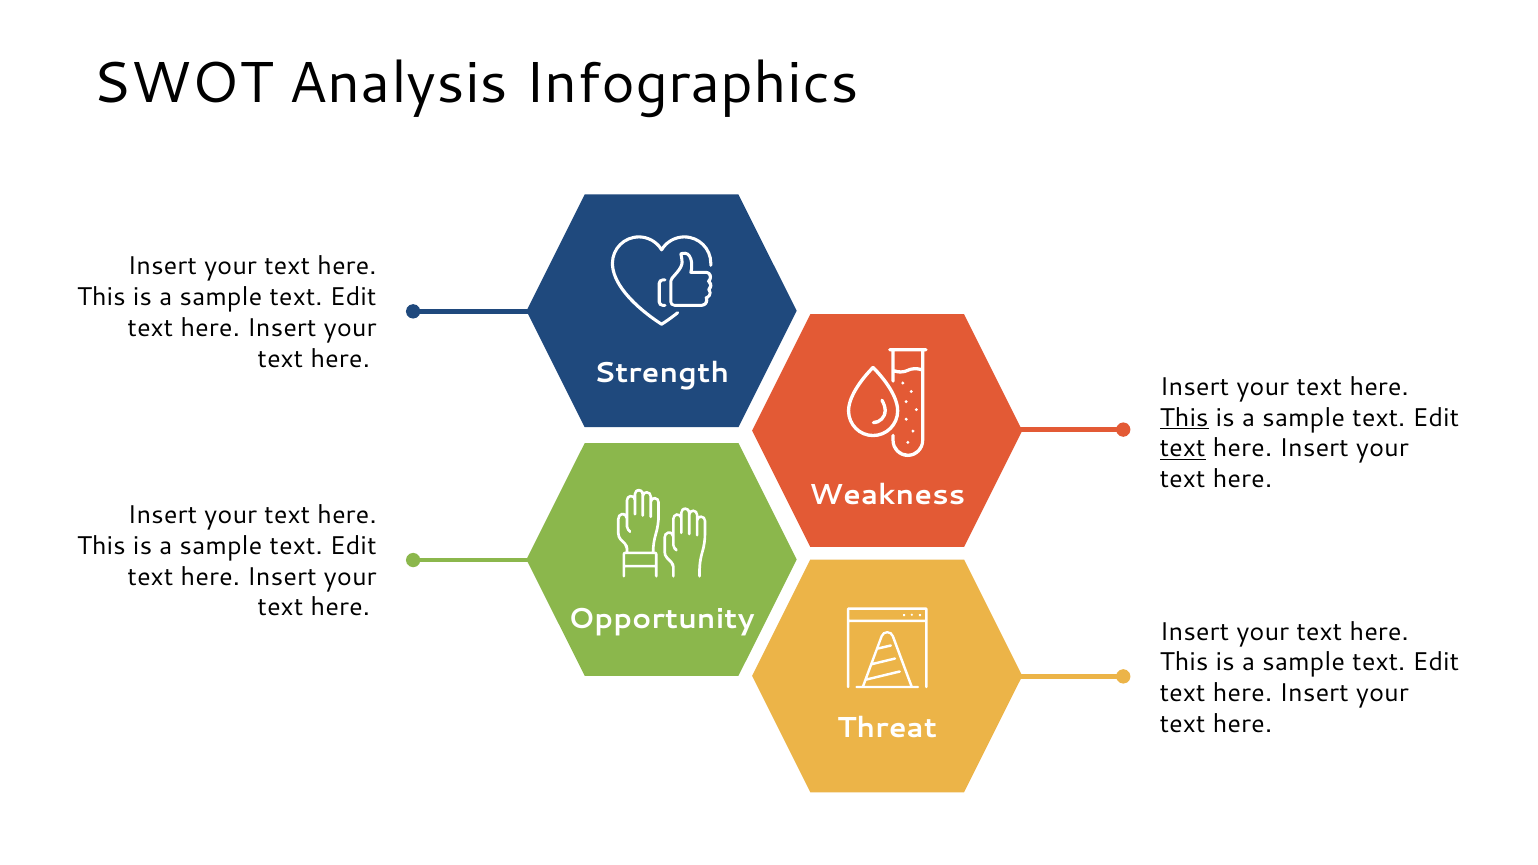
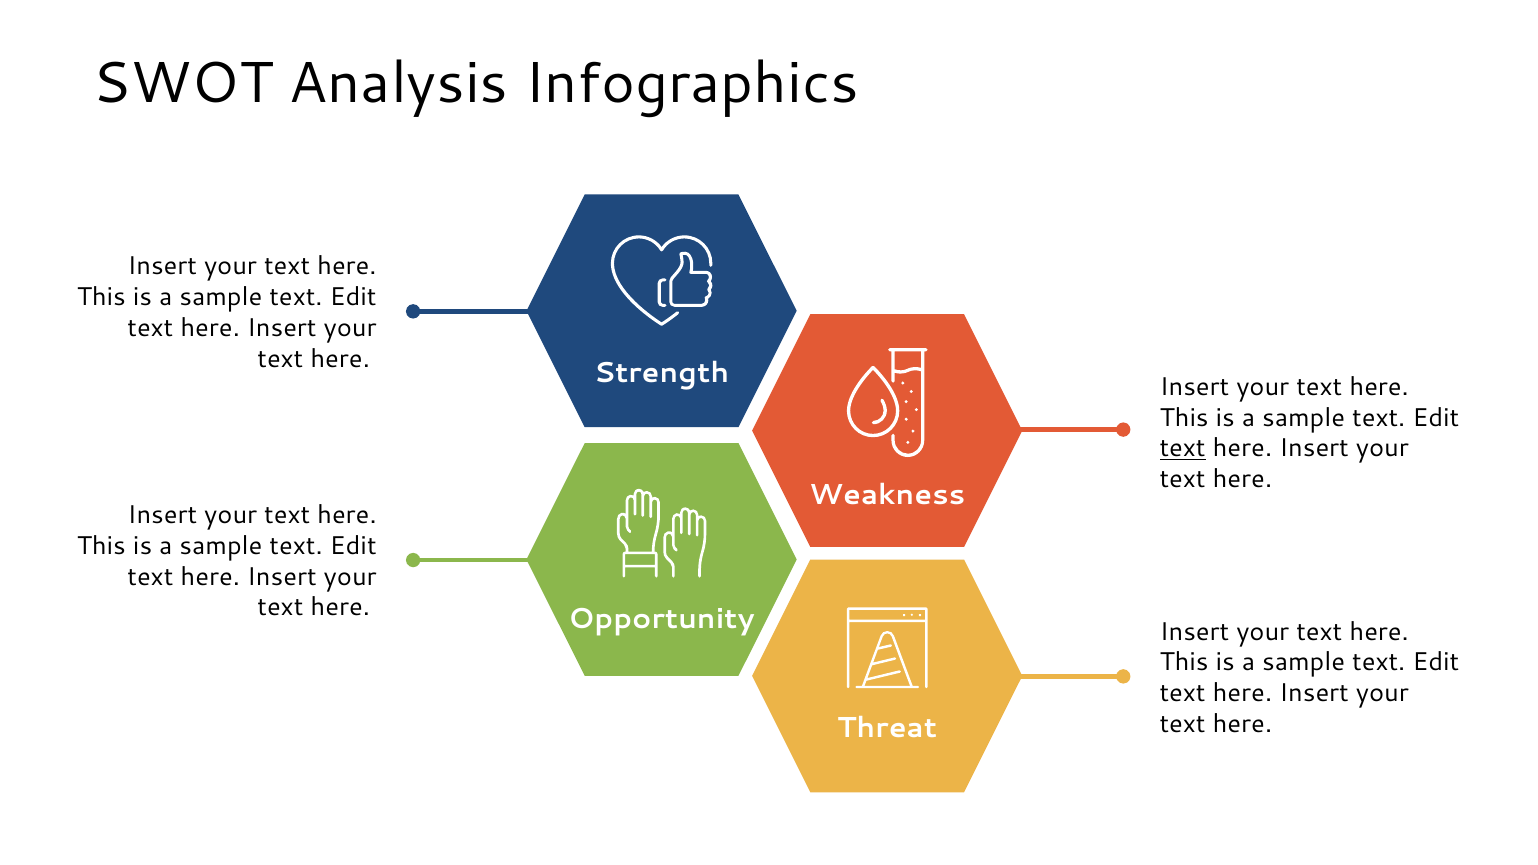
This underline: present -> none (1184, 418)
